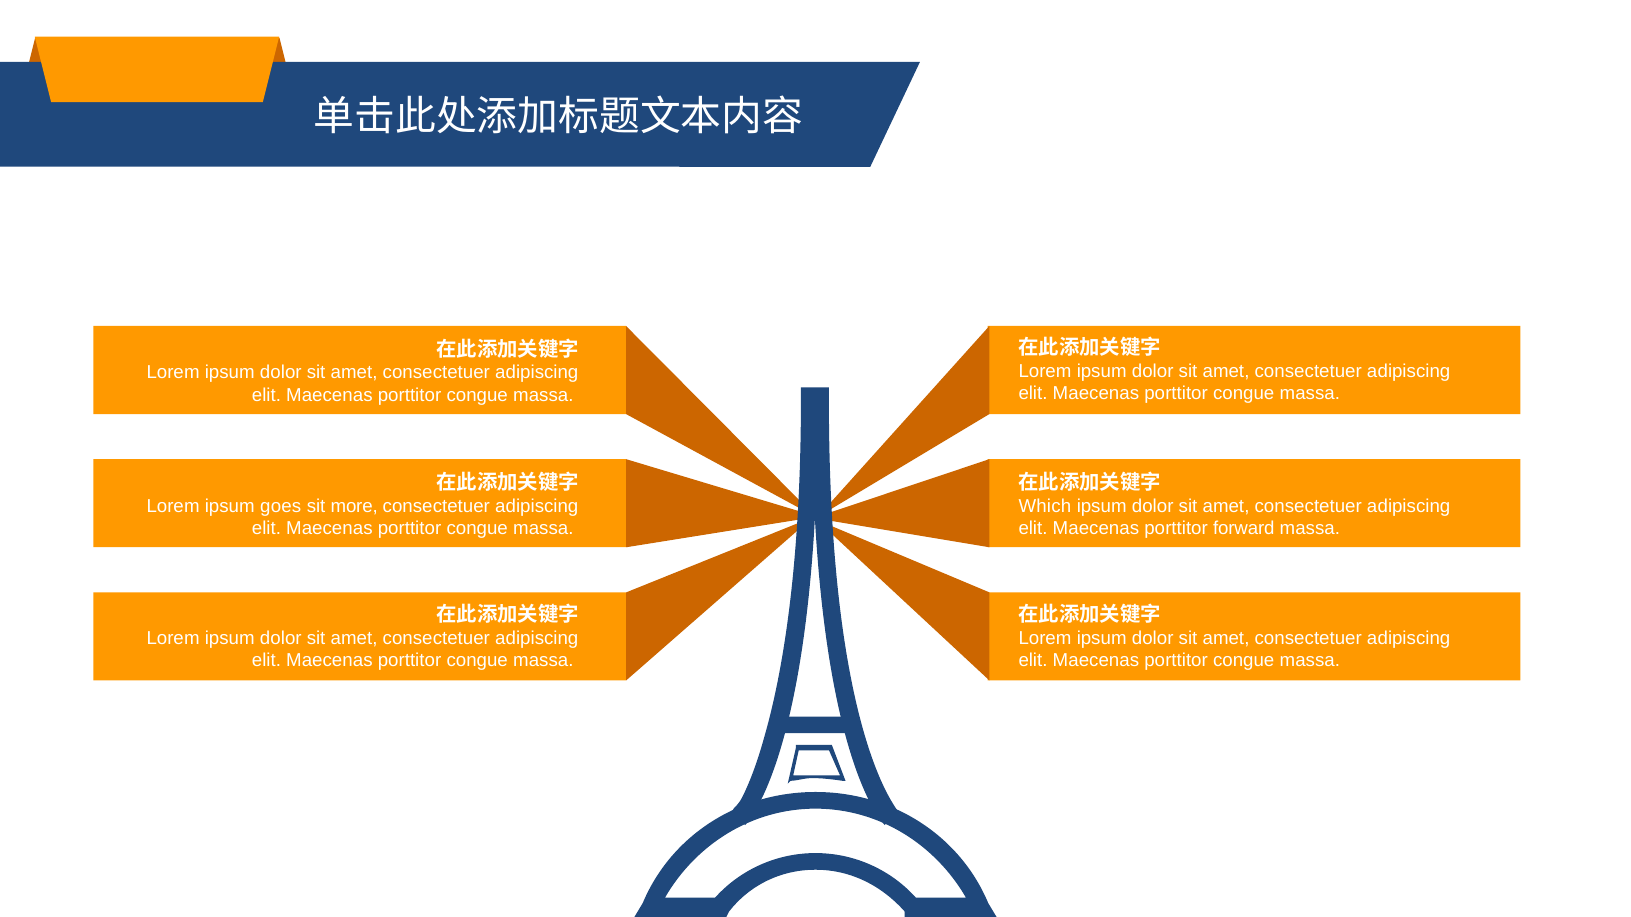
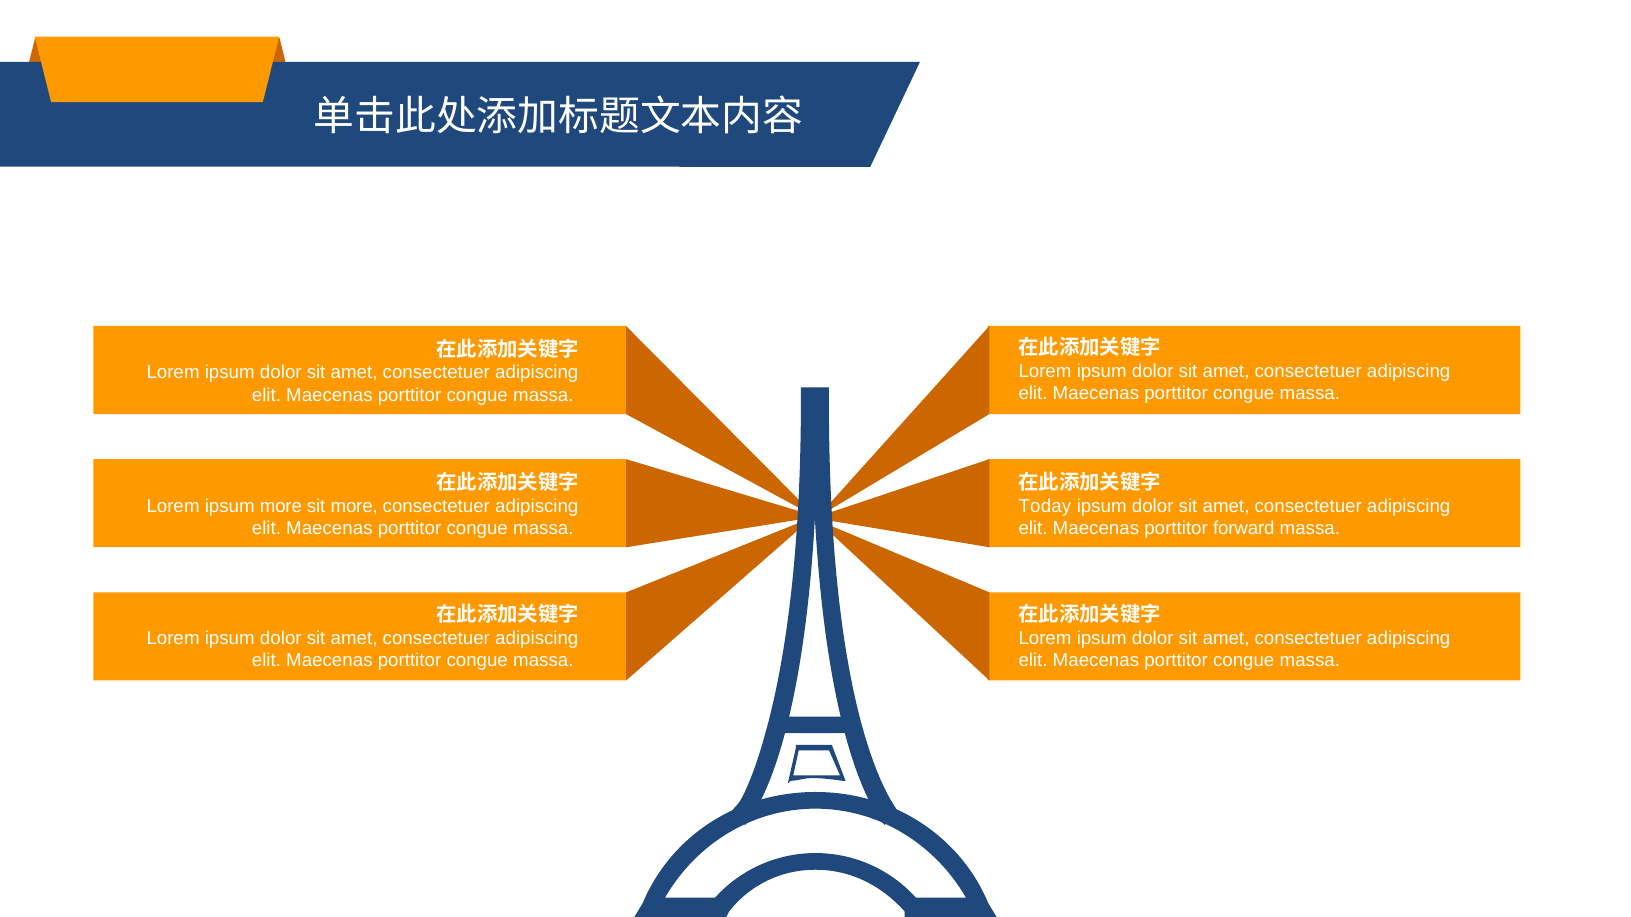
ipsum goes: goes -> more (281, 506)
Which: Which -> Today (1045, 506)
